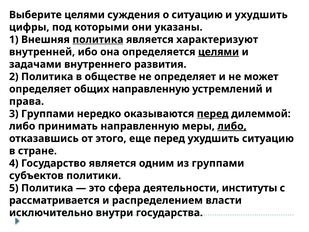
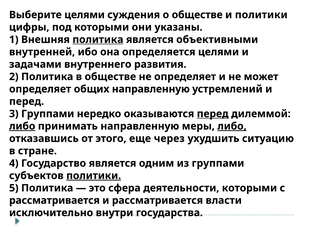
о ситуацию: ситуацию -> обществе (197, 15)
и ухудшить: ухудшить -> политики (261, 15)
характеризуют: характеризуют -> объективными (217, 40)
целями underline: present -> none (219, 52)
права: права -> перед (27, 101)
либо underline: none -> present (22, 126)
еще перед: перед -> через (169, 138)
политики underline: none -> present (94, 175)
деятельности институты: институты -> которыми (249, 188)
и распределением: распределением -> рассматривается (157, 200)
